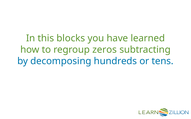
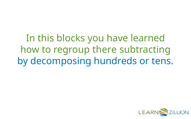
zeros: zeros -> there (105, 50)
